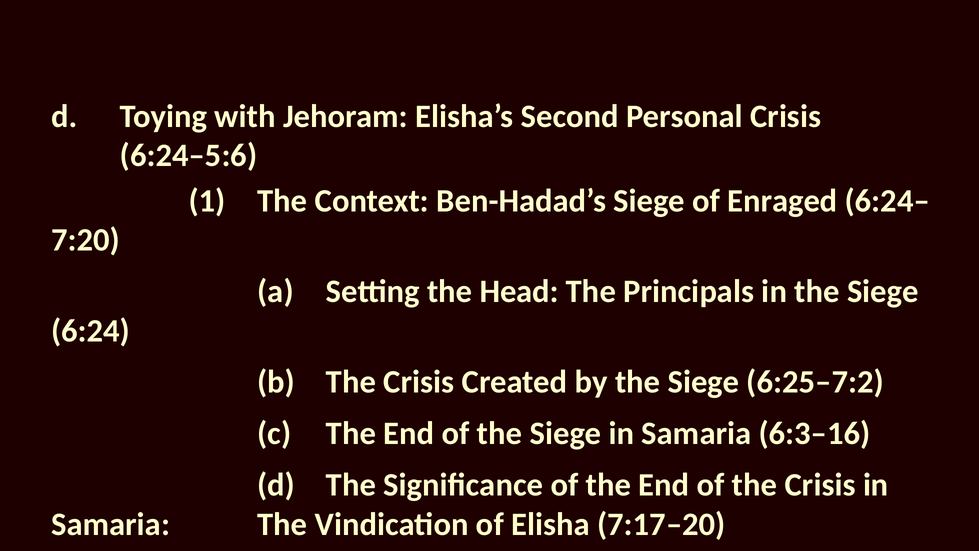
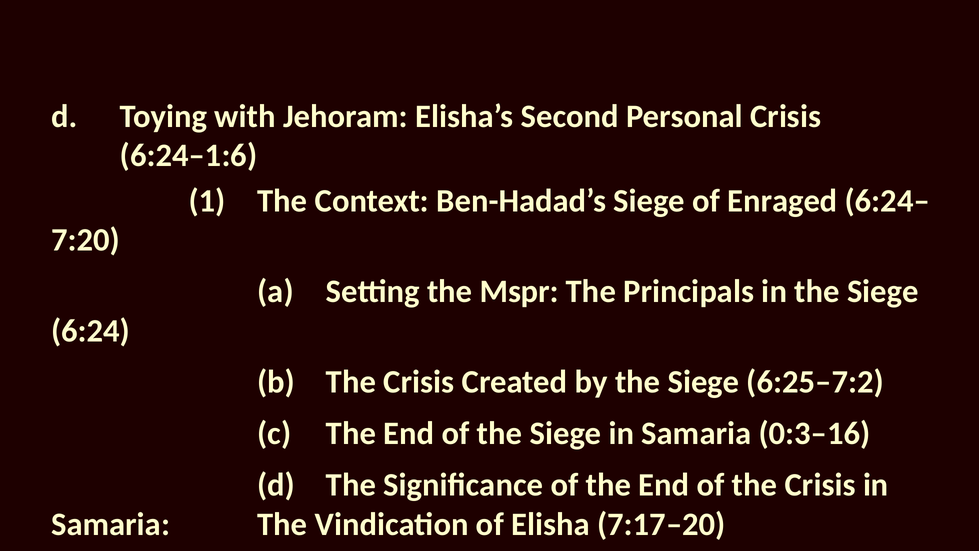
6:24–5:6: 6:24–5:6 -> 6:24–1:6 (189, 156)
Head: Head -> Mspr (519, 291)
6:3–16: 6:3–16 -> 0:3–16 (815, 433)
